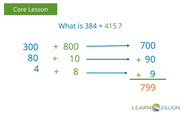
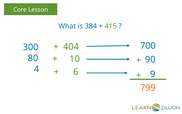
800: 800 -> 404 (71, 47)
8: 8 -> 6 (76, 72)
